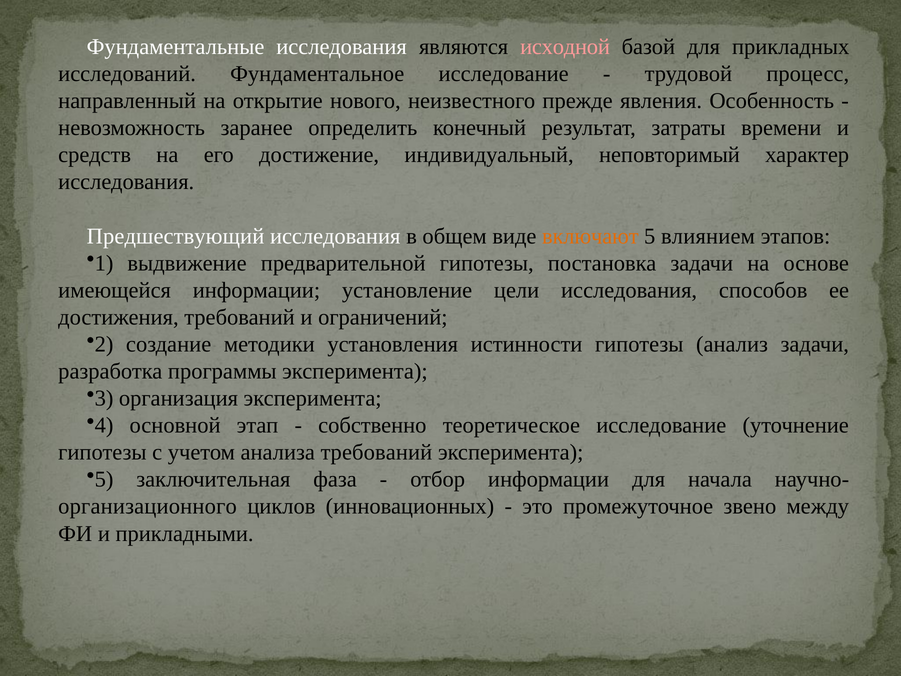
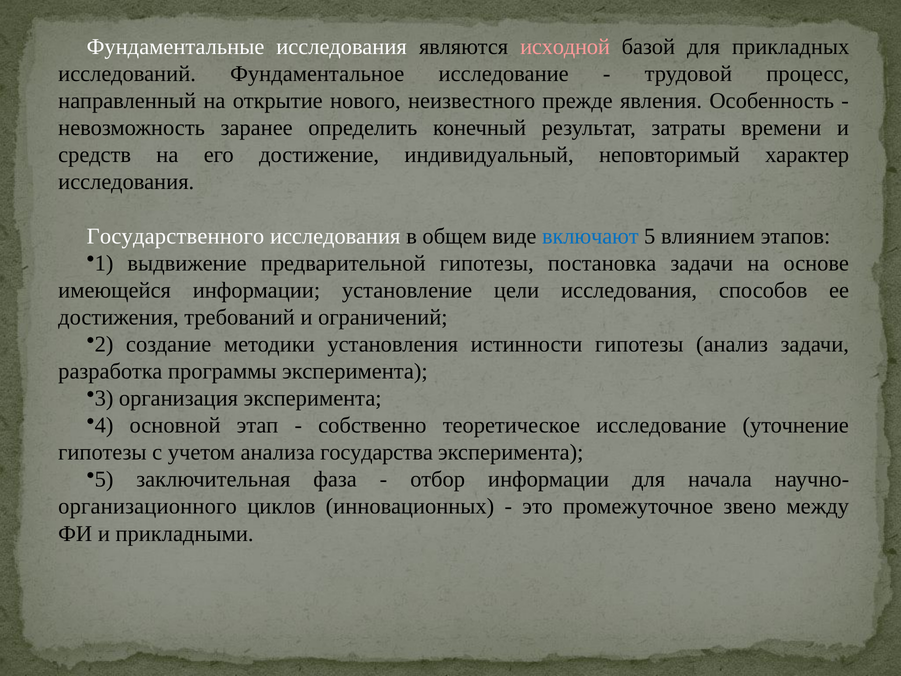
Предшествующий: Предшествующий -> Государственного (175, 236)
включают colour: orange -> blue (590, 236)
анализа требований: требований -> государства (377, 452)
